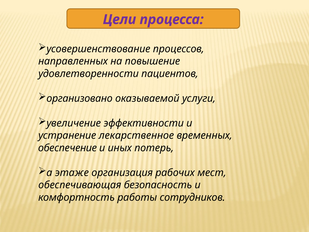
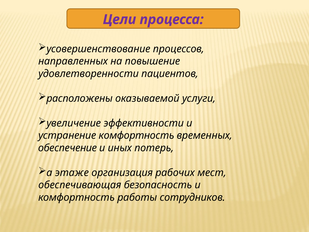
организовано: организовано -> расположены (80, 98)
устранение лекарственное: лекарственное -> комфортность (136, 135)
